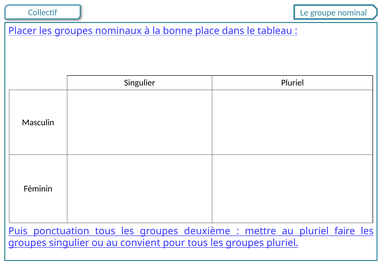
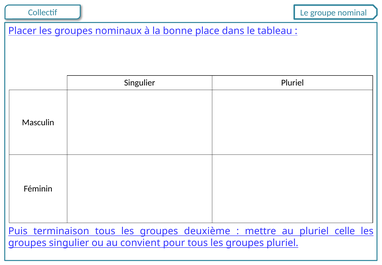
ponctuation: ponctuation -> terminaison (61, 231)
faire: faire -> celle (345, 231)
